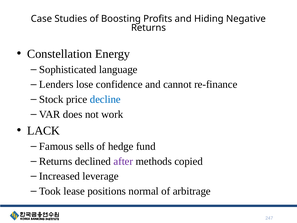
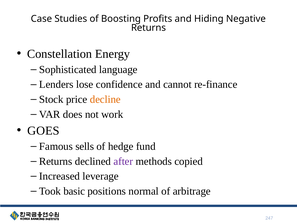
decline colour: blue -> orange (105, 99)
LACK: LACK -> GOES (43, 130)
lease: lease -> basic (74, 191)
